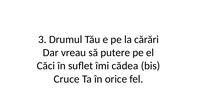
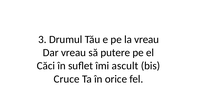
la cărări: cărări -> vreau (147, 39)
cădea: cădea -> ascult (125, 66)
